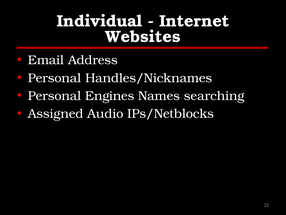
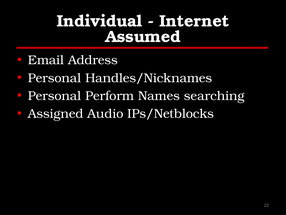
Websites: Websites -> Assumed (143, 37)
Engines: Engines -> Perform (110, 96)
